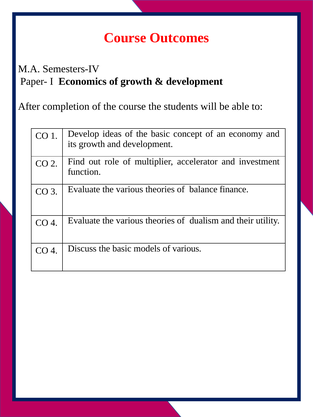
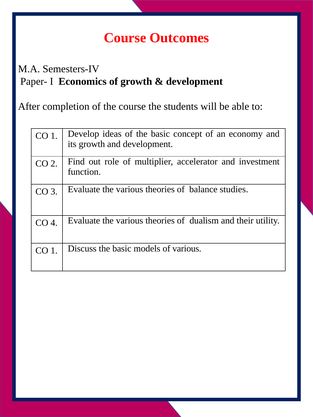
finance: finance -> studies (234, 190)
4: 4 -> 1 (54, 251)
